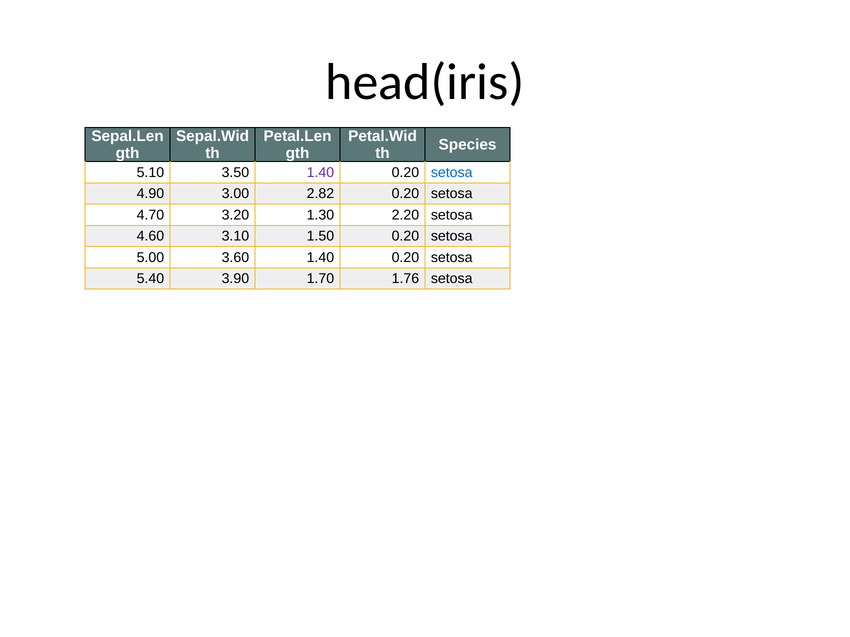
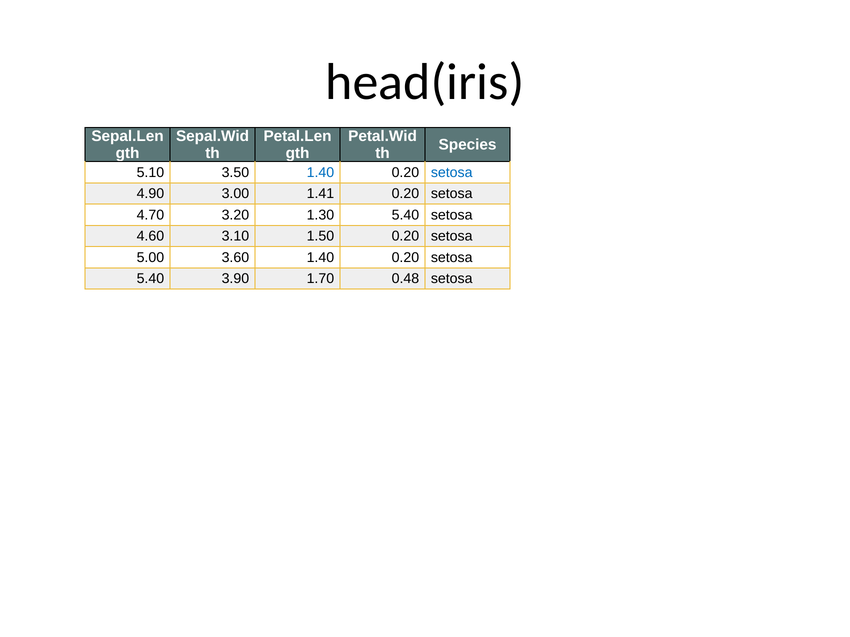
1.40 colour: purple -> blue (320, 173)
2.82: 2.82 -> 1.41 (320, 194)
1.30 2.20: 2.20 -> 5.40 (405, 215)
1.76: 1.76 -> 0.48 (405, 279)
